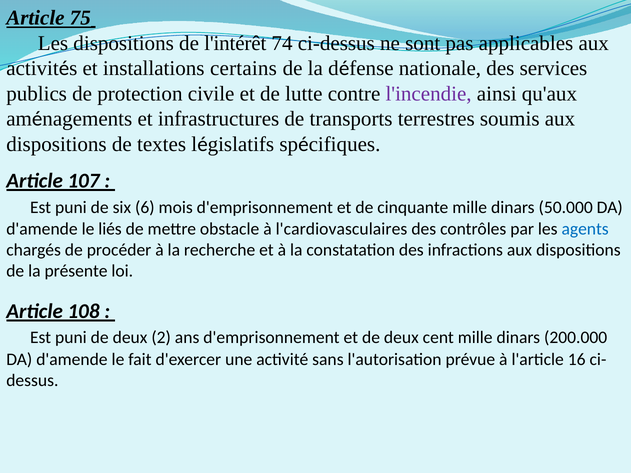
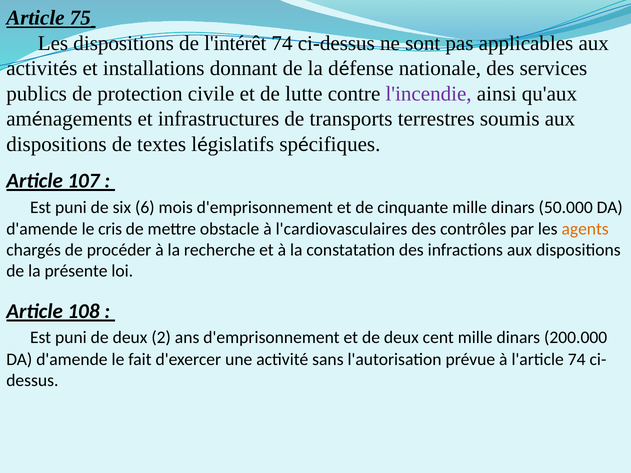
certains: certains -> donnant (244, 68)
liés: liés -> cris (110, 229)
agents colour: blue -> orange (585, 229)
l'article 16: 16 -> 74 (577, 360)
